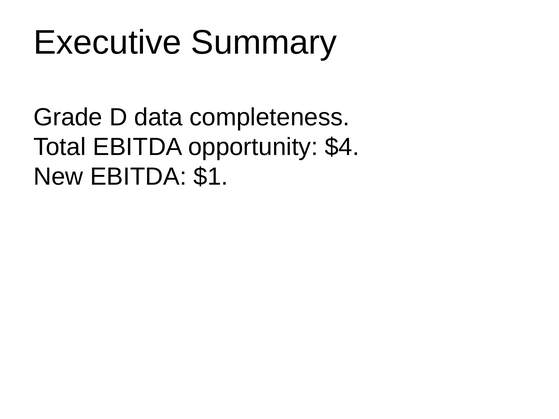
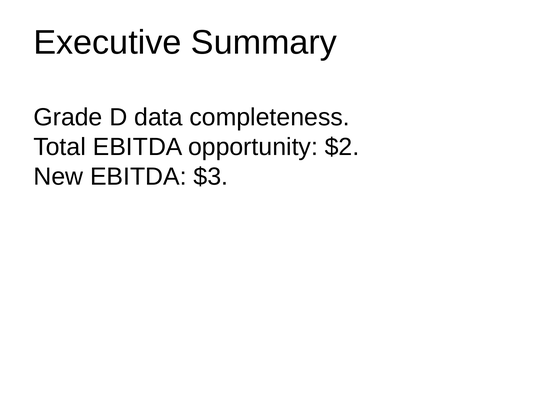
$4: $4 -> $2 (342, 147)
$1: $1 -> $3 (211, 177)
